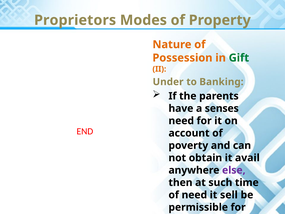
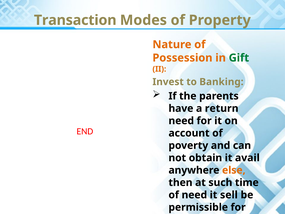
Proprietors: Proprietors -> Transaction (75, 20)
Under: Under -> Invest (168, 82)
senses: senses -> return (222, 108)
else colour: purple -> orange (234, 170)
